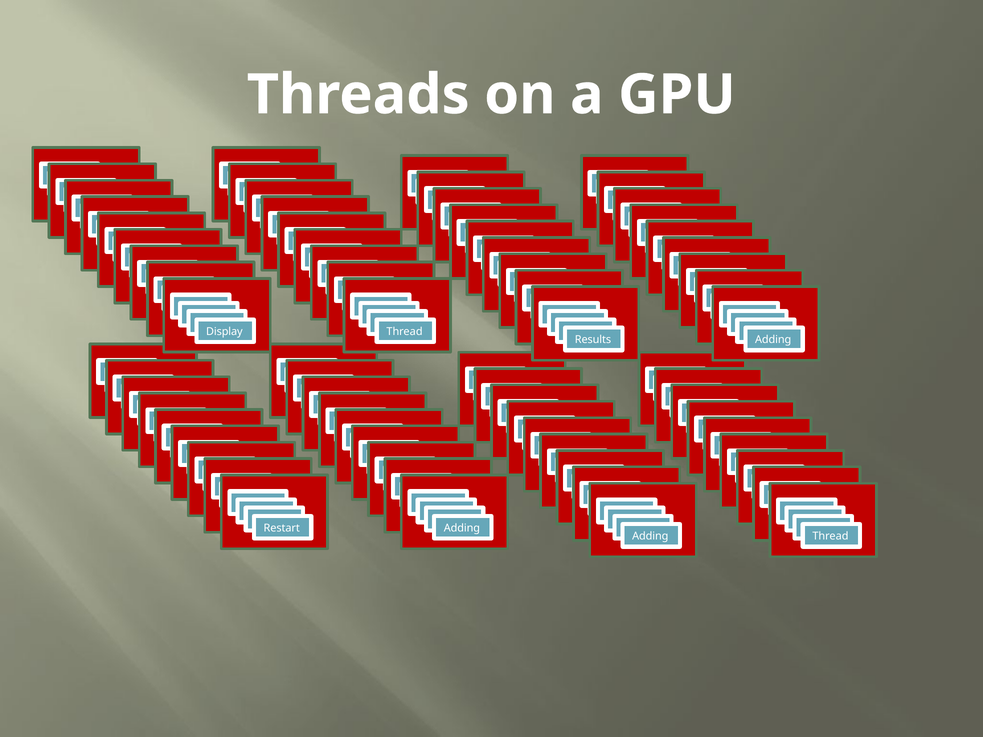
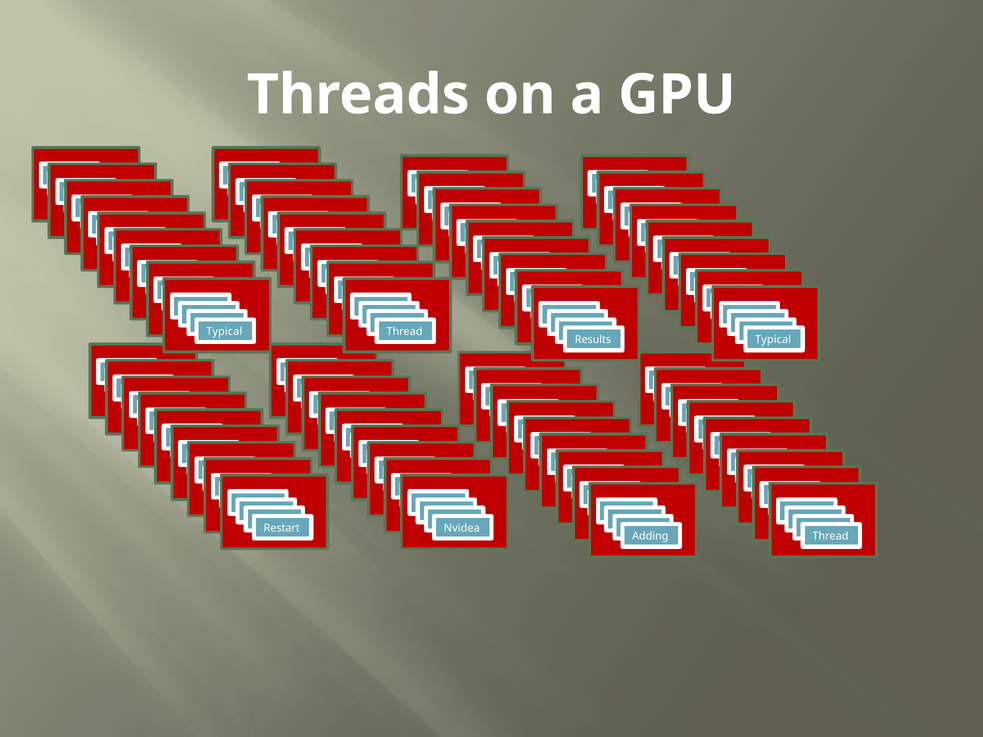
Display: Display -> Typical (224, 332)
Adding: Adding -> Typical (773, 340)
Adding: Adding -> Nvidea (462, 528)
